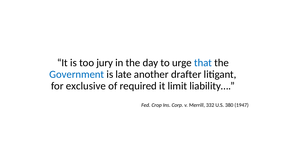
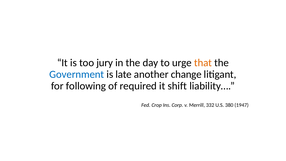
that colour: blue -> orange (203, 63)
drafter: drafter -> change (186, 74)
exclusive: exclusive -> following (86, 86)
limit: limit -> shift (177, 86)
